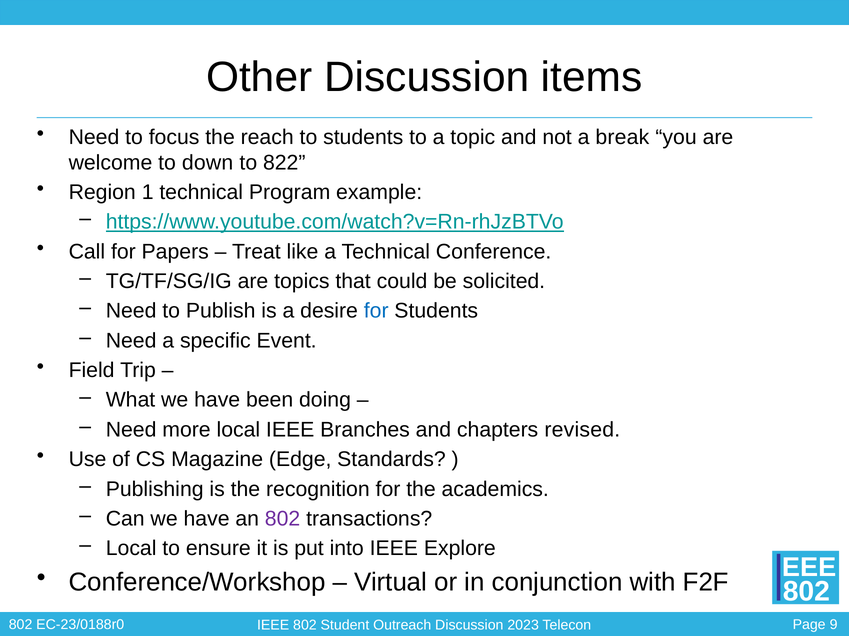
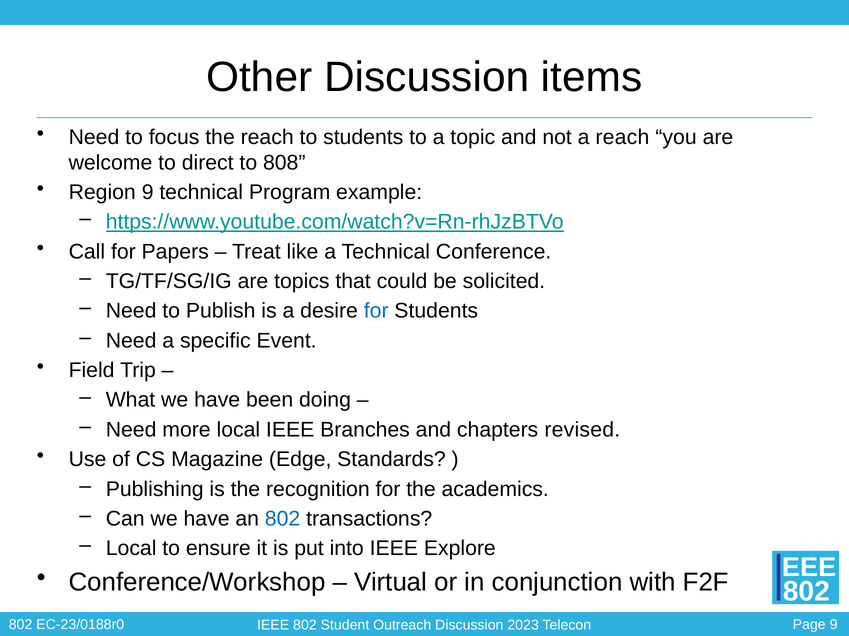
a break: break -> reach (622, 137)
down: down -> direct (208, 163)
822: 822 -> 808 (284, 163)
Region 1: 1 -> 9 (148, 192)
802 colour: purple -> blue (283, 519)
